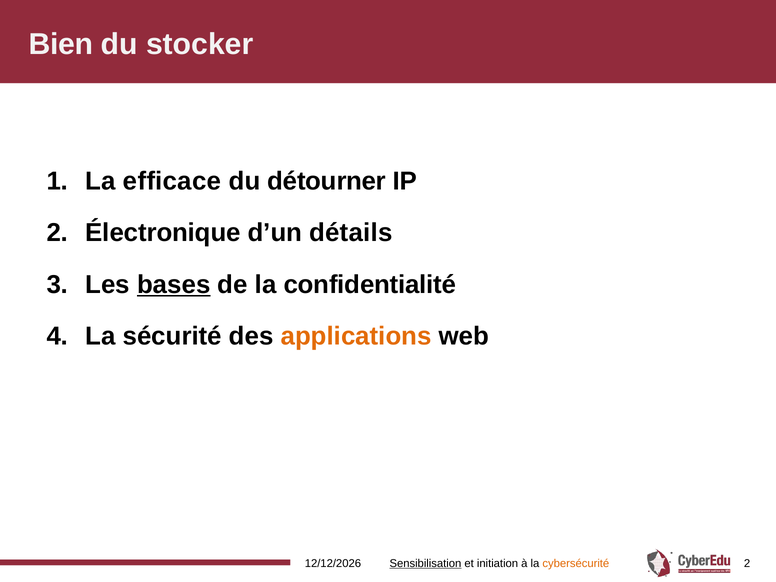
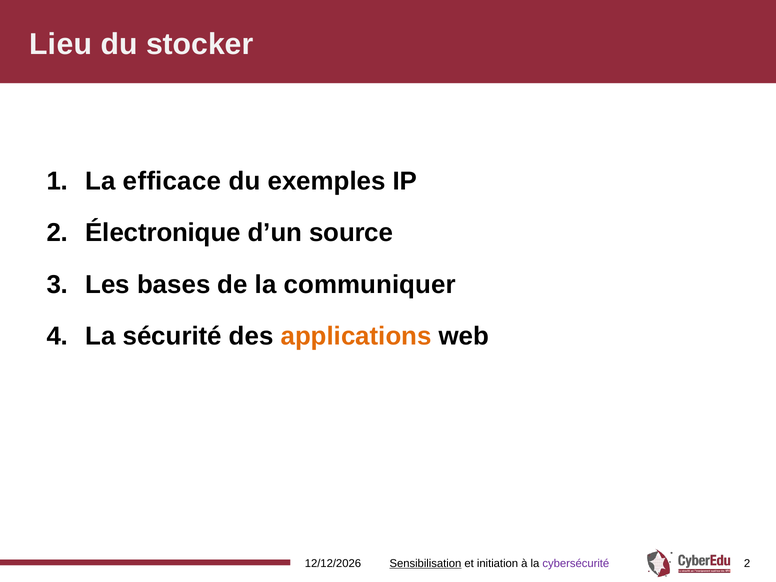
Bien: Bien -> Lieu (61, 44)
détourner: détourner -> exemples (327, 181)
détails: détails -> source (351, 233)
bases underline: present -> none (174, 285)
confidentialité: confidentialité -> communiquer (370, 285)
cybersécurité colour: orange -> purple (576, 564)
